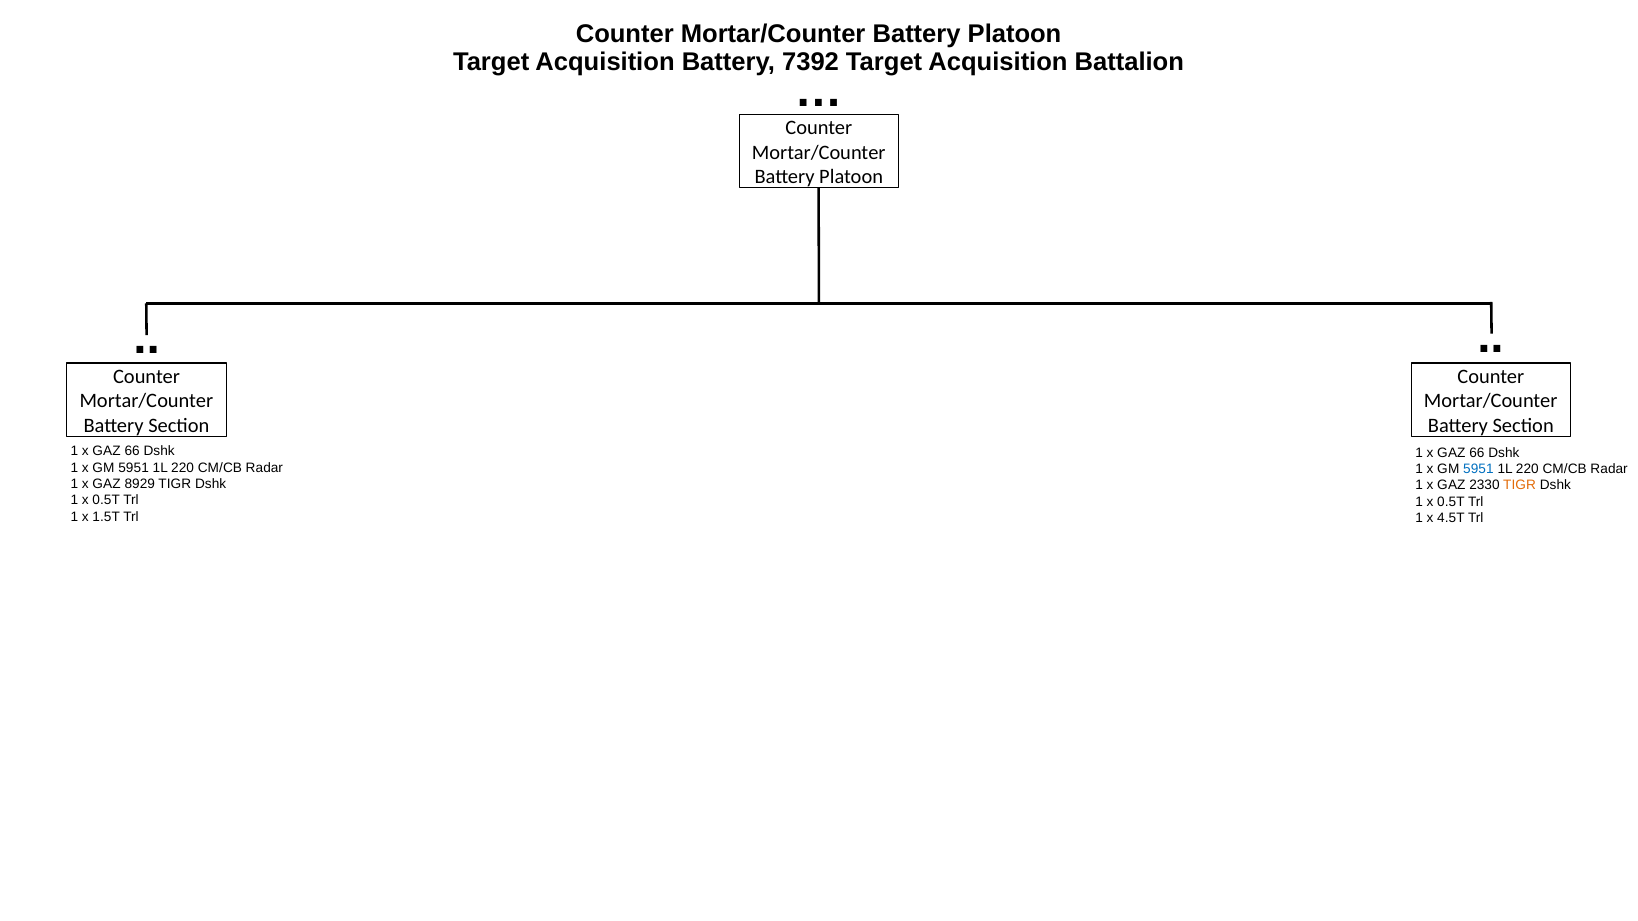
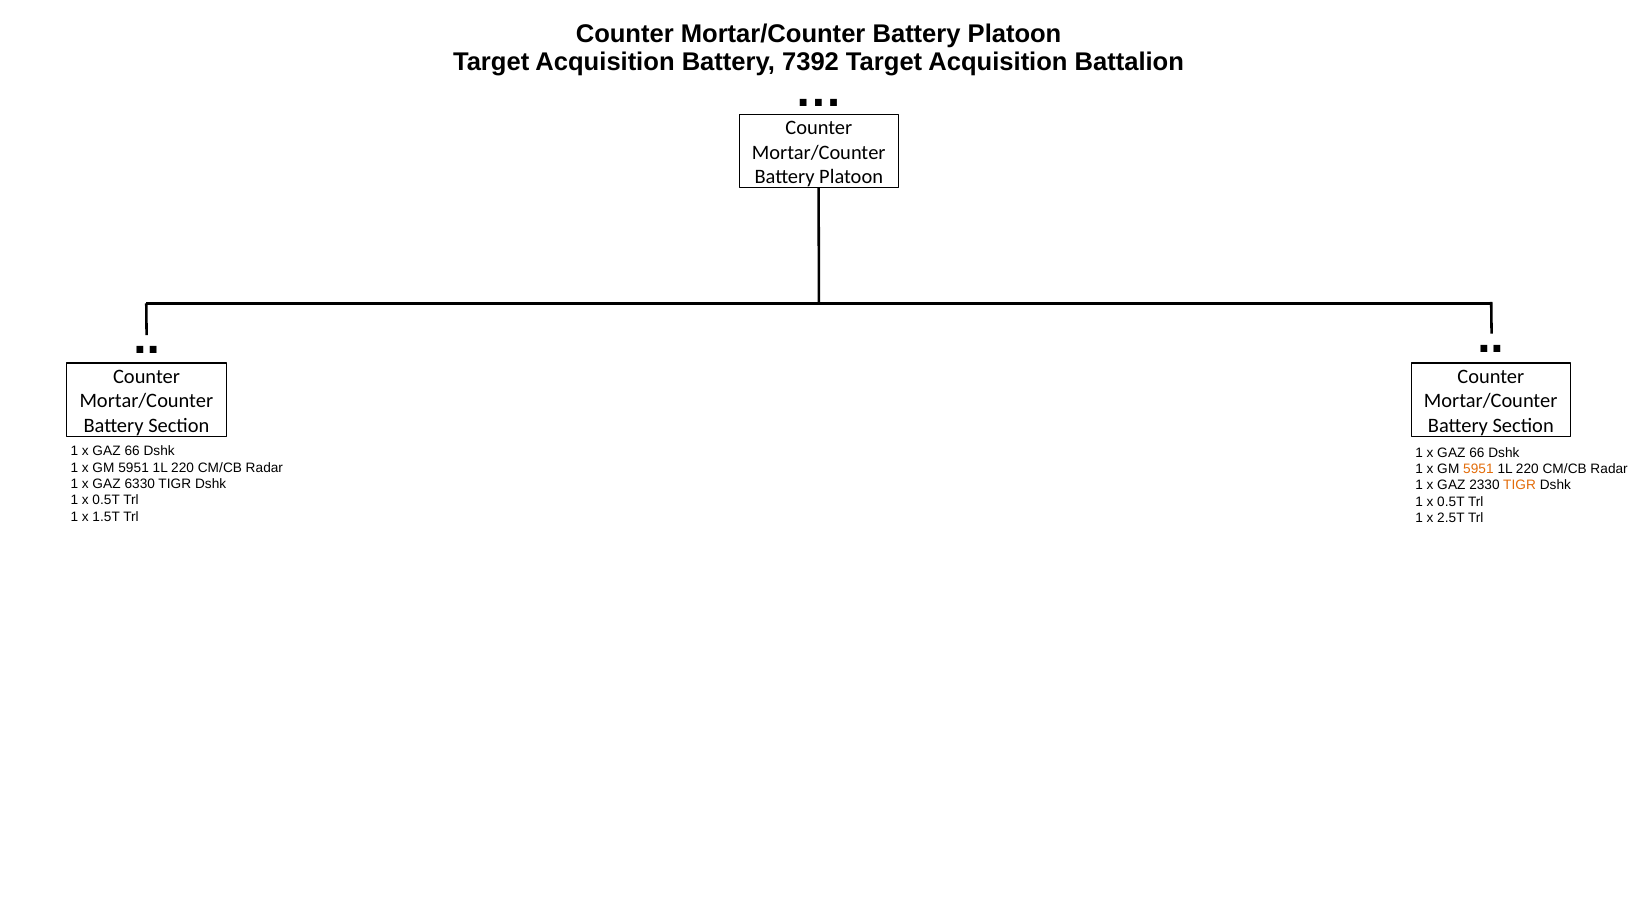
5951 colour: blue -> orange (1478, 469)
8929: 8929 -> 6330 (140, 484)
4.5T: 4.5T -> 2.5T (1451, 518)
